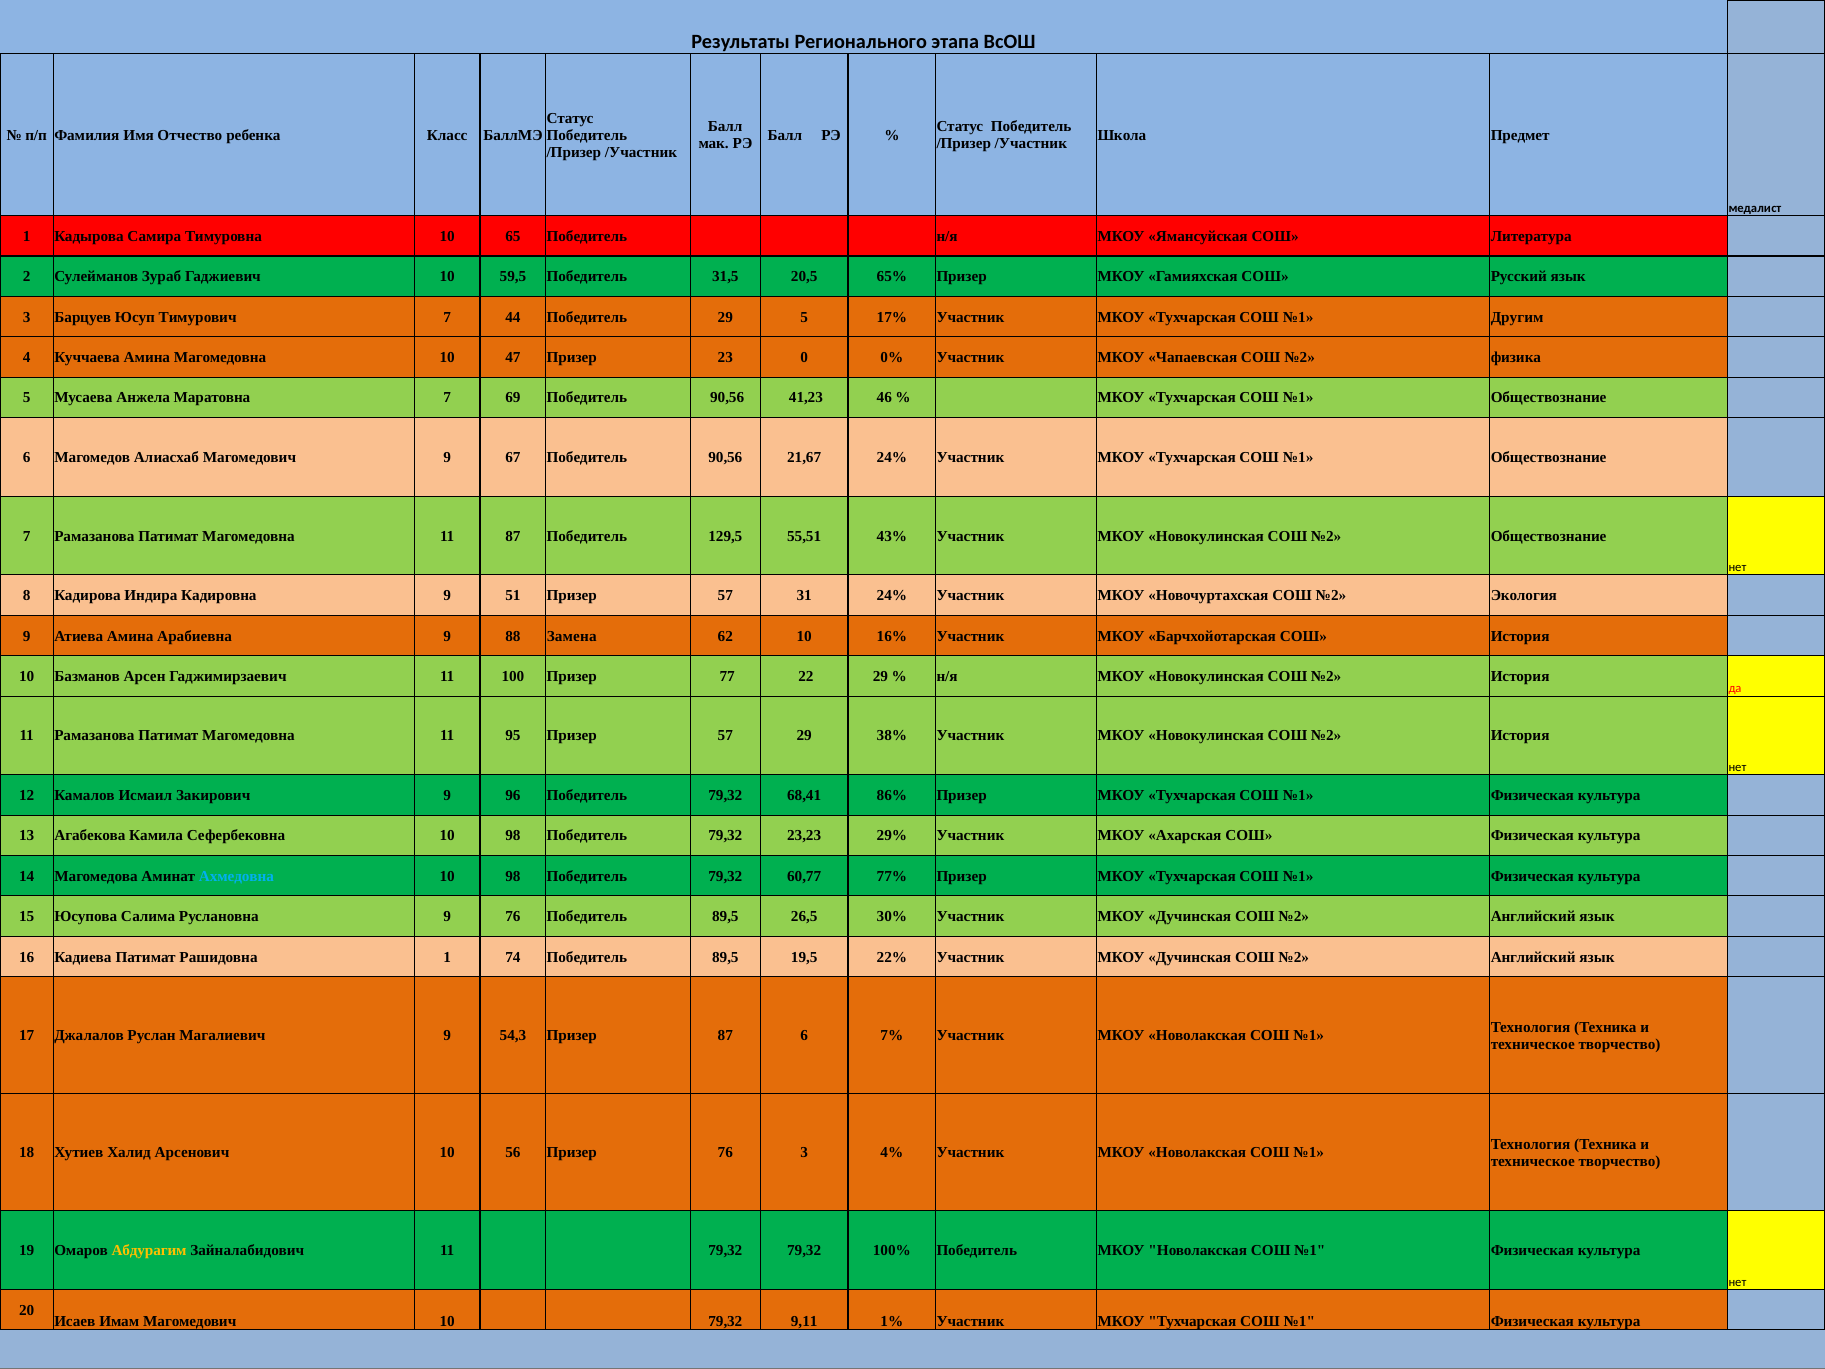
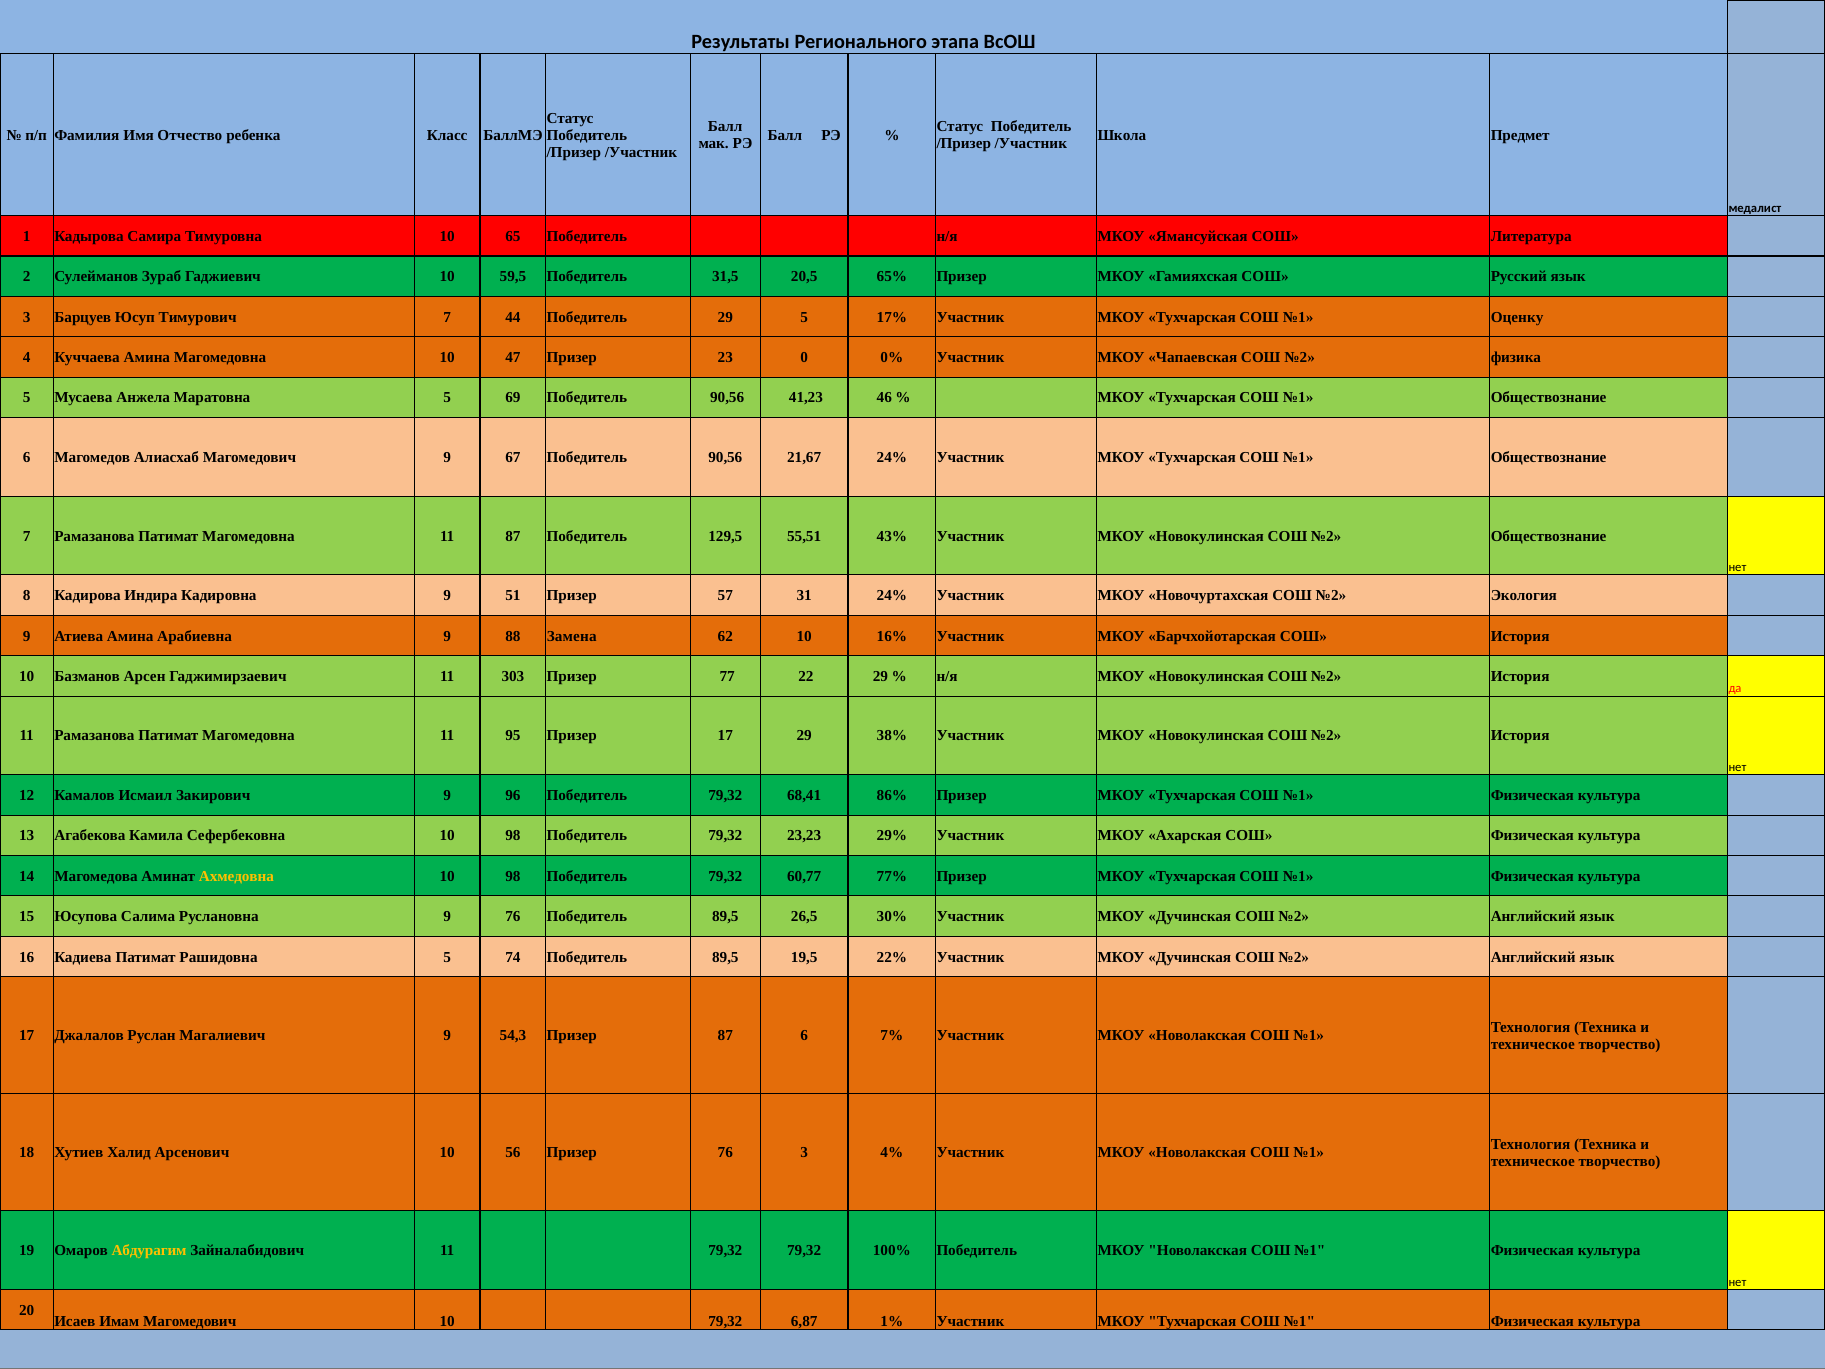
Другим: Другим -> Оценку (1517, 317)
Маратовна 7: 7 -> 5 (447, 398)
100: 100 -> 303 (513, 676)
95 Призер 57: 57 -> 17 (725, 736)
Ахмедовна colour: light blue -> yellow (236, 876)
Рашидовна 1: 1 -> 5 (447, 957)
9,11: 9,11 -> 6,87 (804, 1321)
